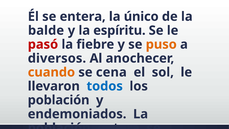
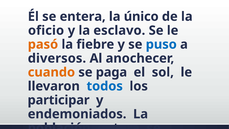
balde: balde -> oficio (46, 30)
espíritu: espíritu -> esclavo (119, 30)
pasó colour: red -> orange (43, 44)
puso colour: orange -> blue (161, 44)
cena: cena -> paga (111, 72)
población: población -> participar (59, 100)
